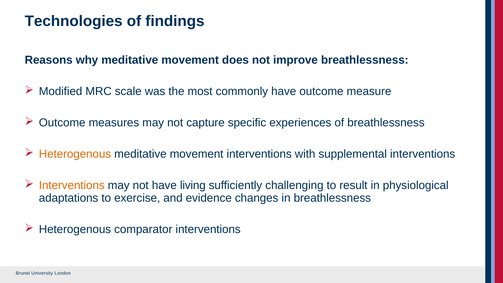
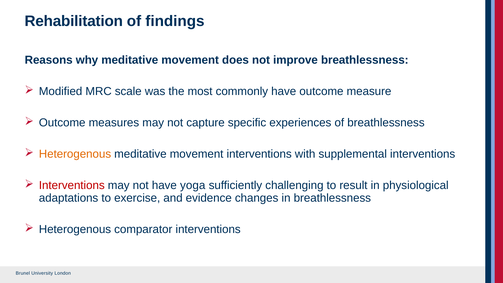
Technologies: Technologies -> Rehabilitation (74, 21)
Interventions colour: orange -> red (72, 185)
living: living -> yoga (193, 185)
